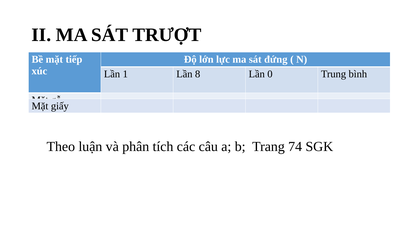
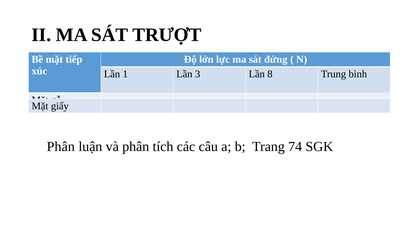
8: 8 -> 3 (198, 74)
0: 0 -> 8 (270, 74)
Theo: Theo -> Phân (61, 147)
